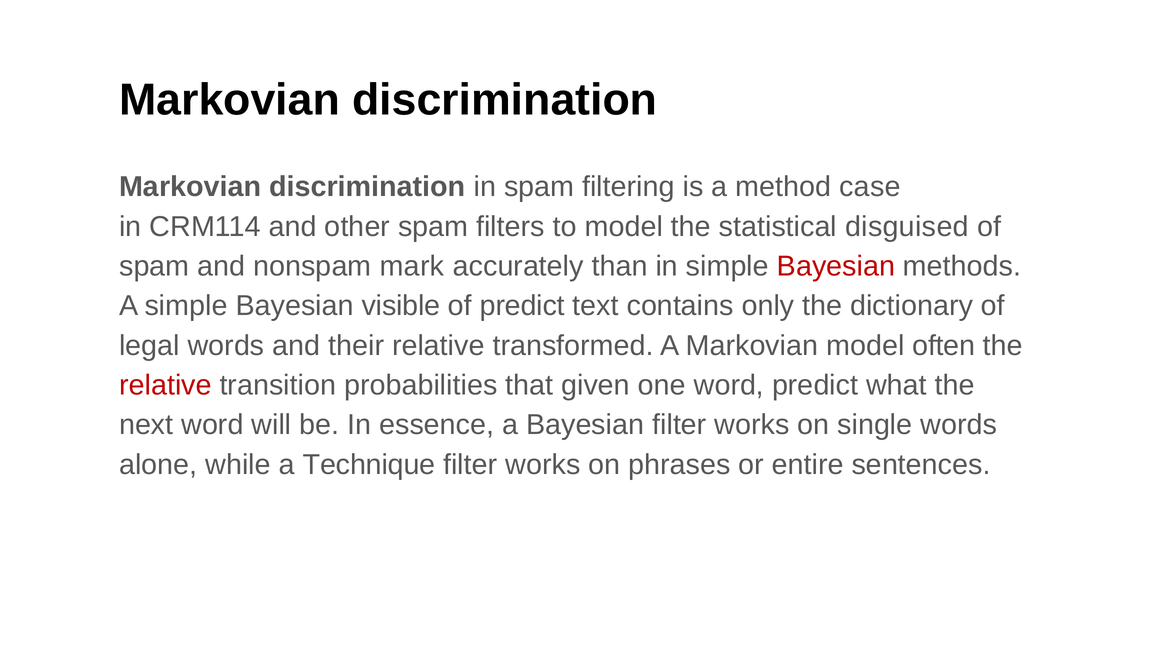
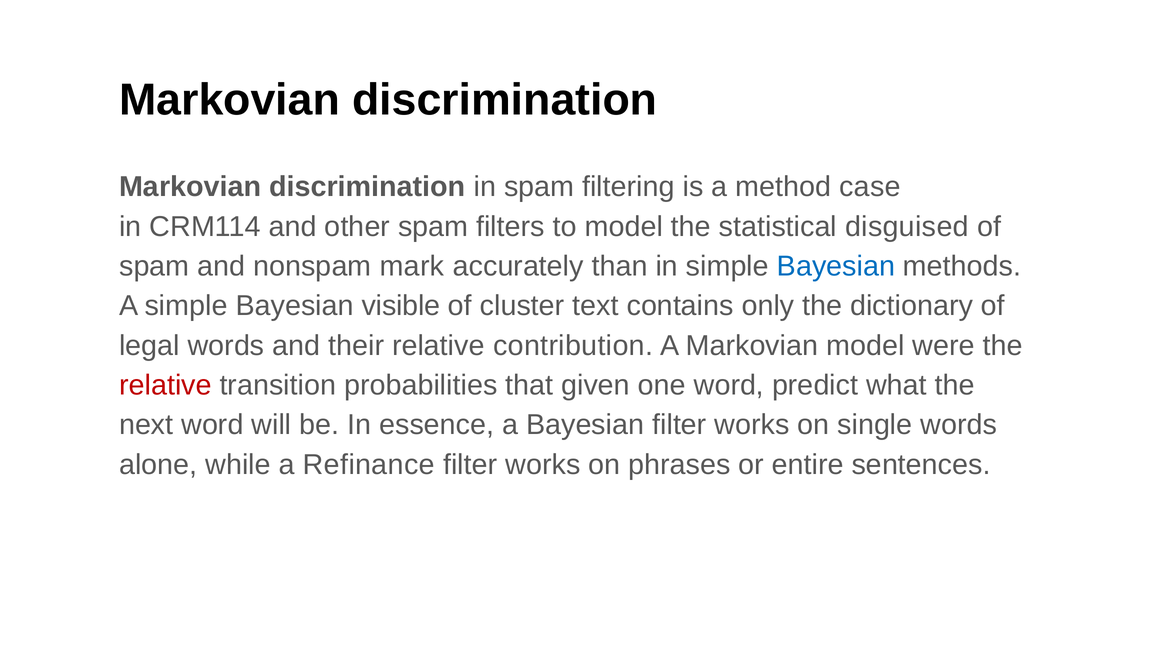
Bayesian colour: red -> blue (836, 266)
of predict: predict -> cluster (522, 306)
transformed: transformed -> contribution (573, 346)
often: often -> were (944, 346)
Technique: Technique -> Refinance (369, 465)
